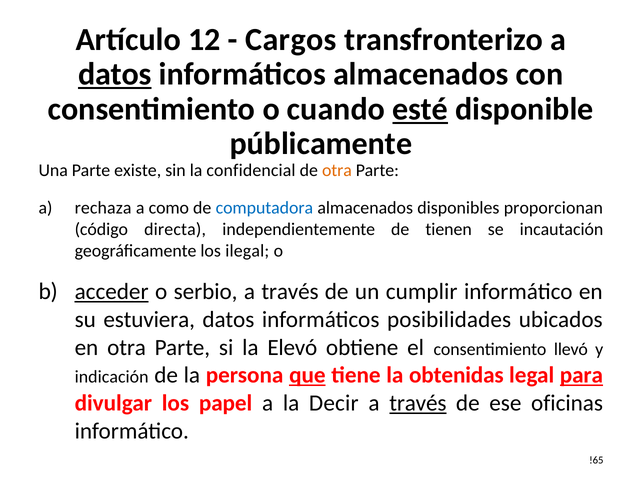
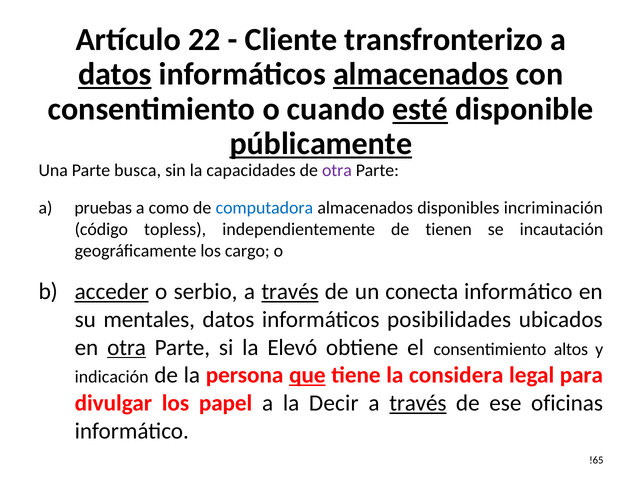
12: 12 -> 22 (204, 40)
Cargos: Cargos -> Cliente (291, 40)
almacenados underline: none -> present (421, 74)
públicamente underline: none -> present (321, 144)
existe: existe -> busca (138, 170)
confidencial: confidencial -> capacidades (251, 170)
otra colour: orange -> purple (337, 170)
rechaza: rechaza -> pruebas (103, 208)
proporcionan: proporcionan -> incriminación (553, 208)
directa: directa -> topless (175, 229)
ilegal: ilegal -> cargo (247, 251)
través underline: none -> present (290, 292)
cumplir: cumplir -> conecta (422, 292)
estuviera: estuviera -> mentales (149, 319)
otra underline: none -> present (127, 347)
llevó: llevó -> altos (571, 349)
obtenidas: obtenidas -> considera (456, 375)
para underline: present -> none (581, 375)
